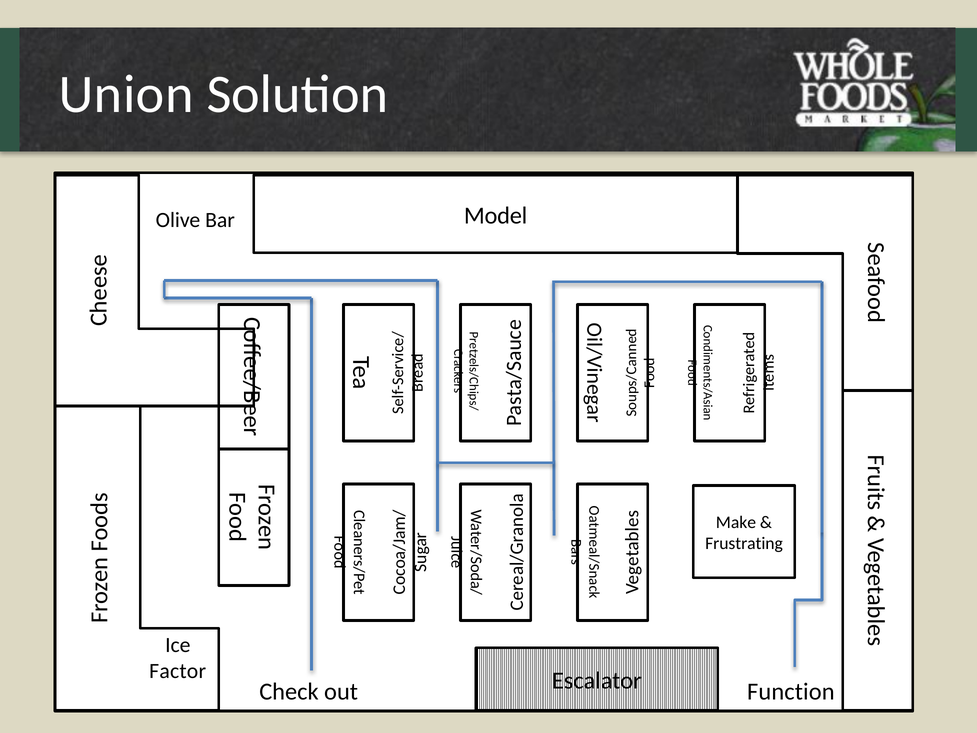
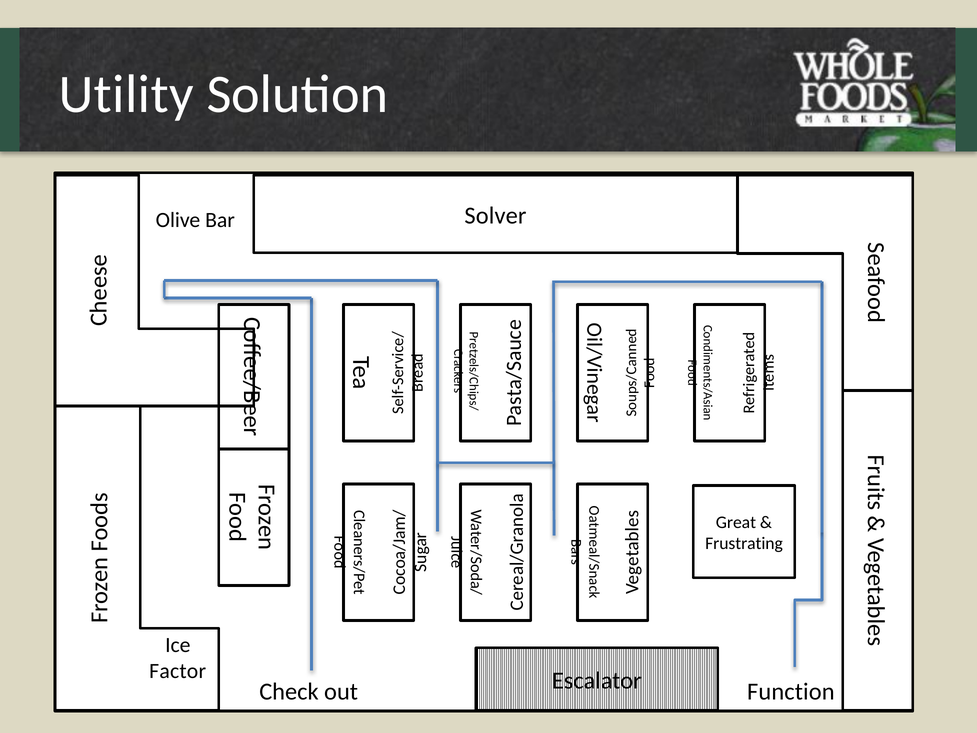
Union: Union -> Utility (126, 94)
Model: Model -> Solver (495, 216)
Make: Make -> Great (736, 522)
